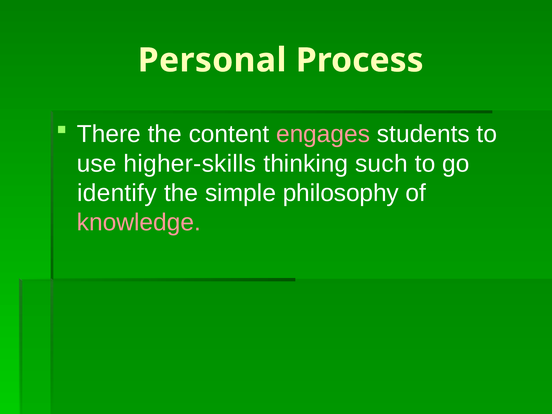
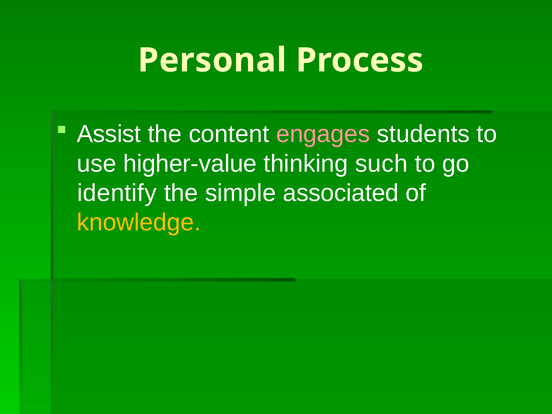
There: There -> Assist (109, 134)
higher-skills: higher-skills -> higher-value (190, 164)
philosophy: philosophy -> associated (341, 193)
knowledge colour: pink -> yellow (139, 223)
